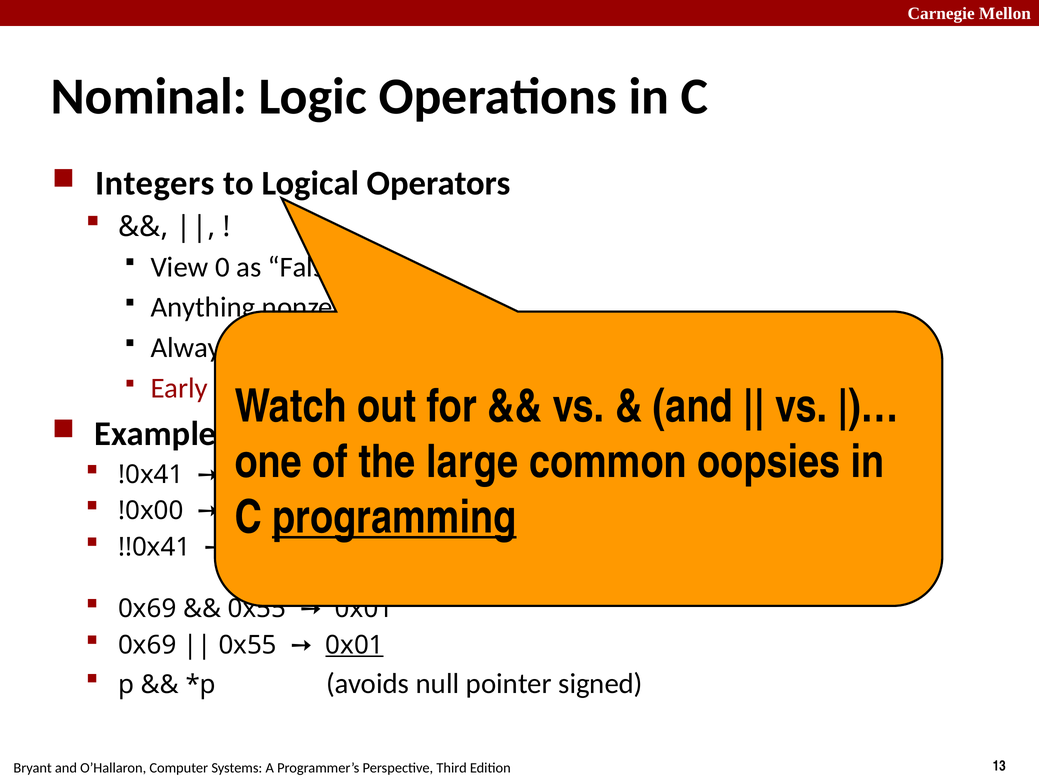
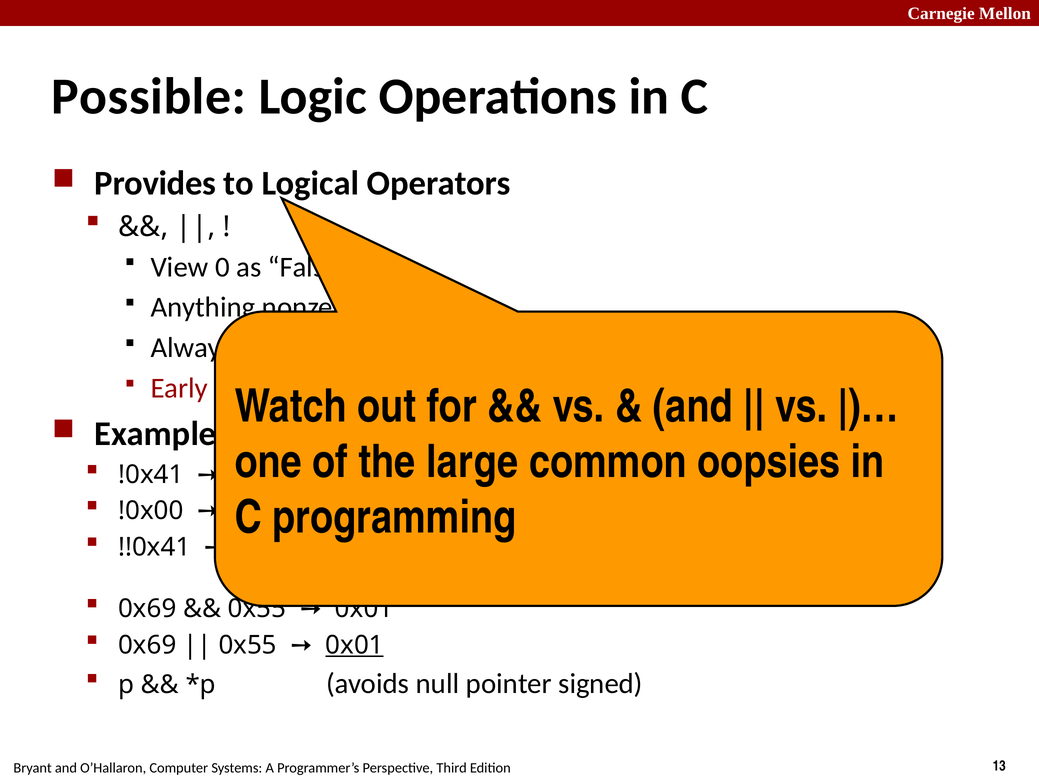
Nominal: Nominal -> Possible (149, 96)
Integers: Integers -> Provides (155, 183)
programming underline: present -> none (394, 518)
